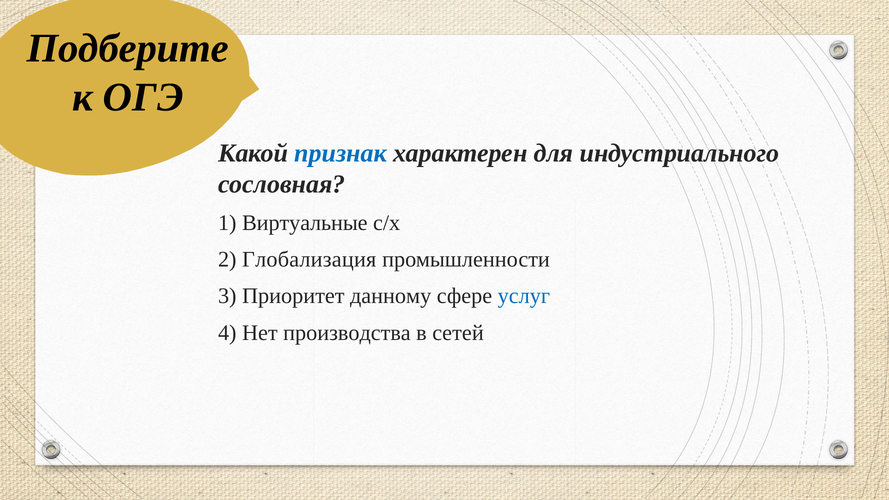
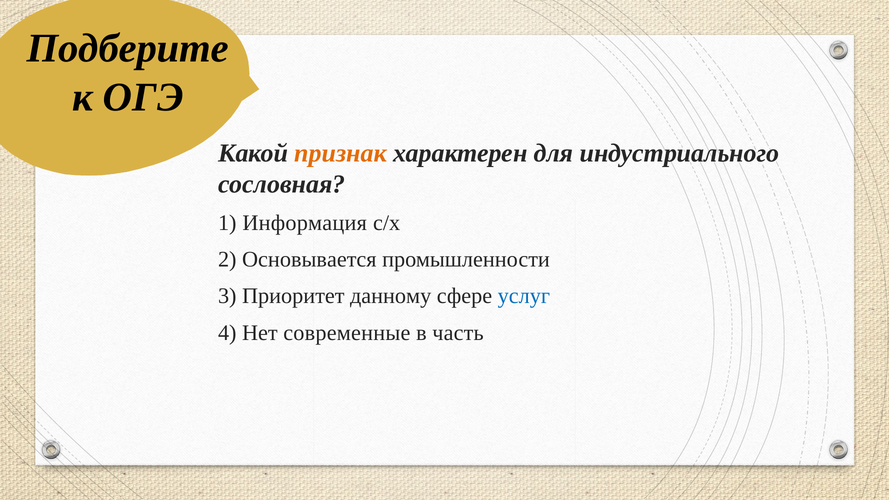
признак colour: blue -> orange (341, 153)
Виртуальные: Виртуальные -> Информация (305, 223)
Глобализация: Глобализация -> Основывается (309, 259)
производства: производства -> современные (347, 333)
сетей: сетей -> часть (458, 333)
